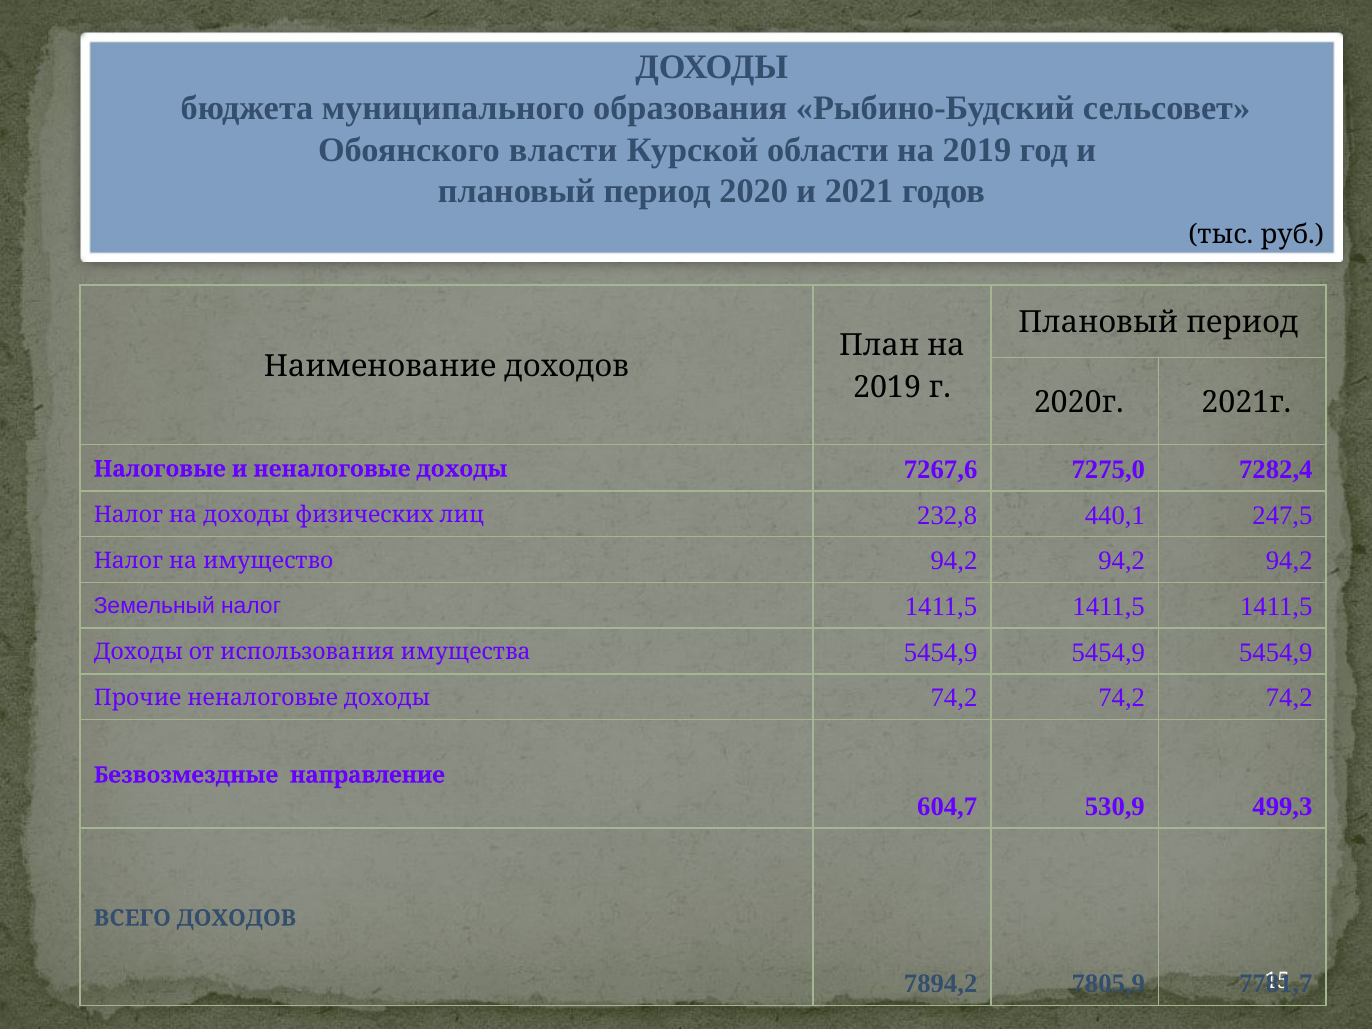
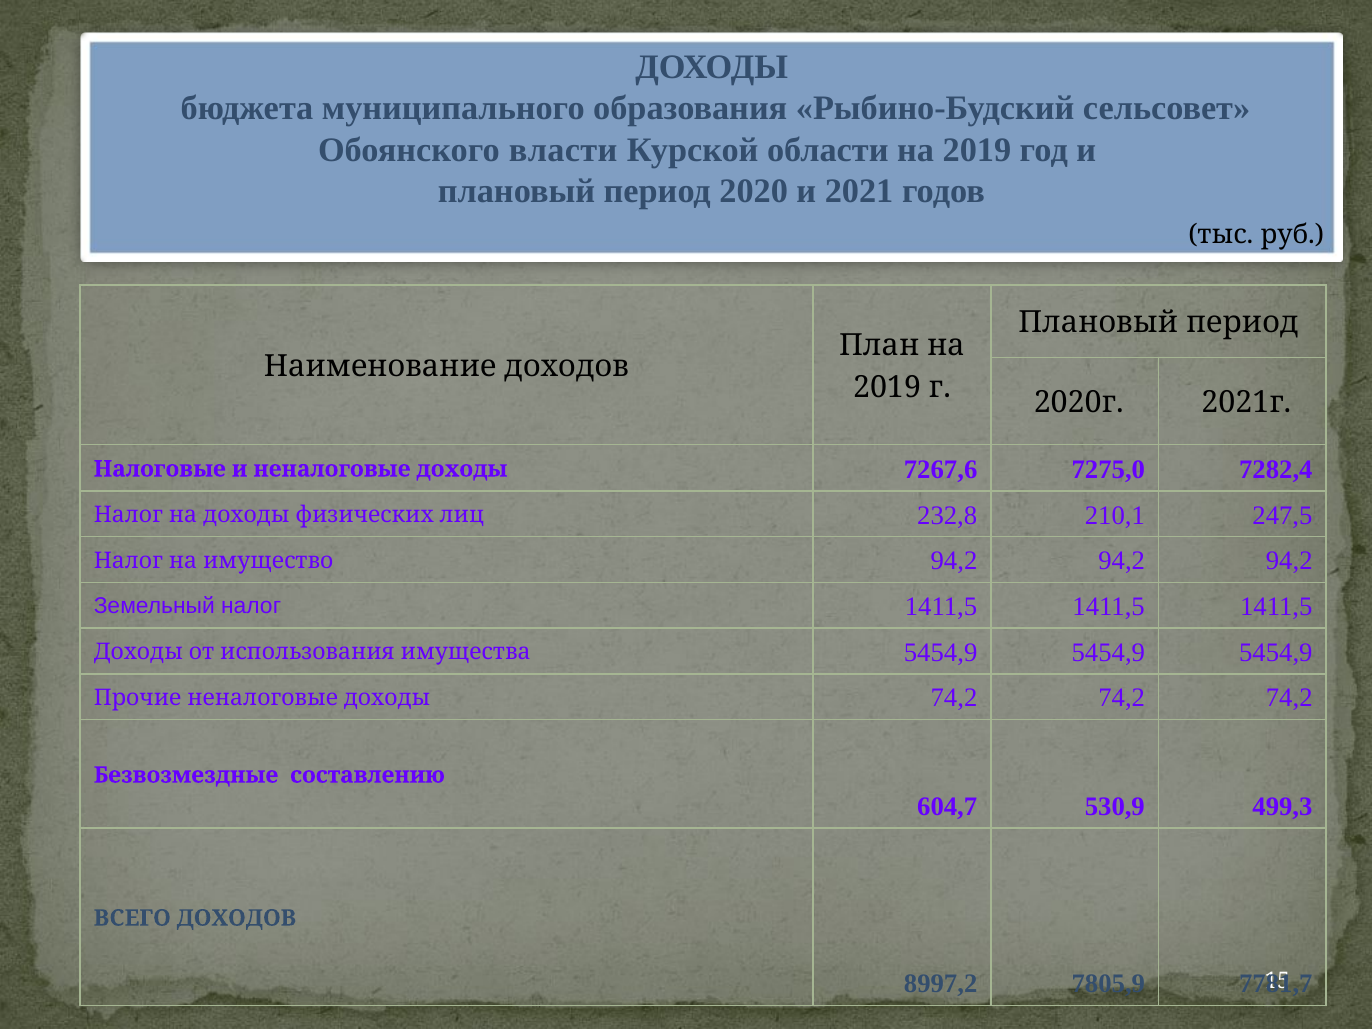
440,1: 440,1 -> 210,1 (1115, 515)
направление: направление -> составлению (367, 775)
7894,2: 7894,2 -> 8997,2 (941, 984)
